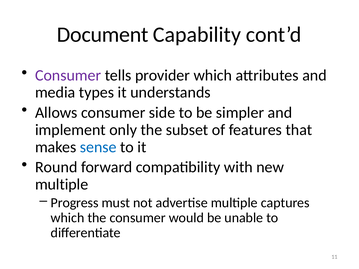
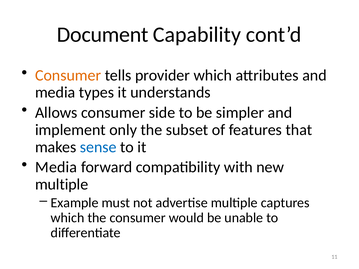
Consumer colour: purple -> orange (68, 75)
Round: Round -> Media (56, 167)
Progress: Progress -> Example (75, 203)
